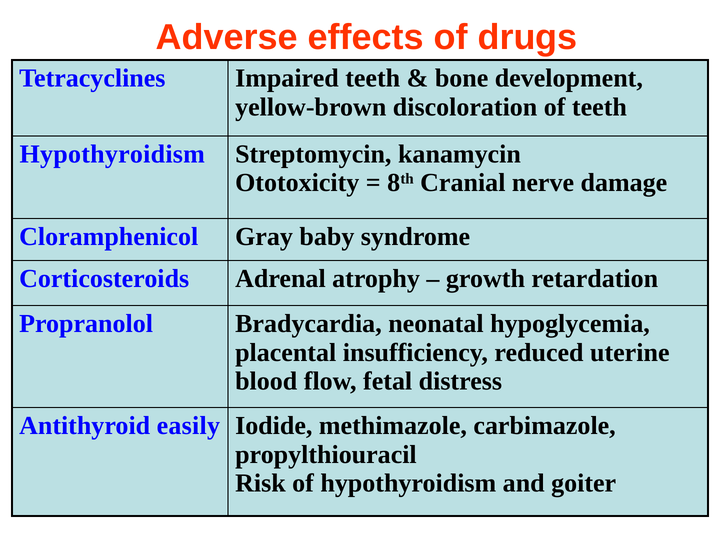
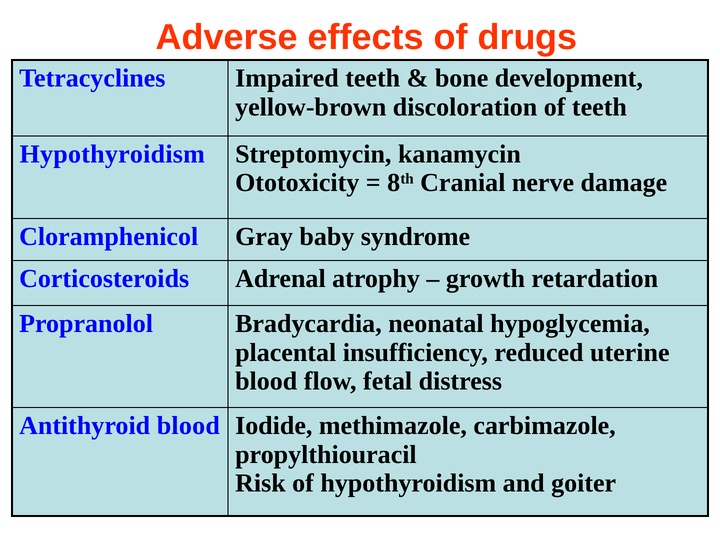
Antithyroid easily: easily -> blood (188, 426)
